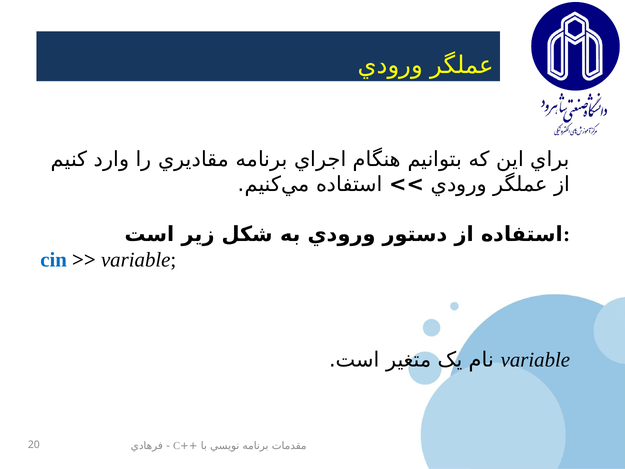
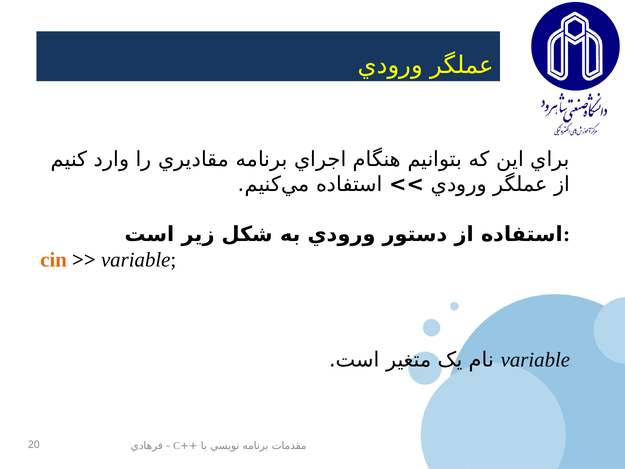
cin colour: blue -> orange (54, 259)
